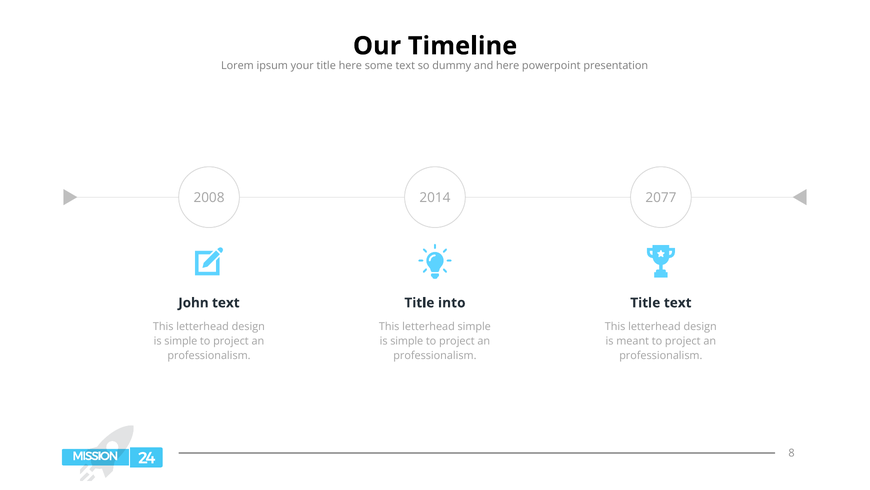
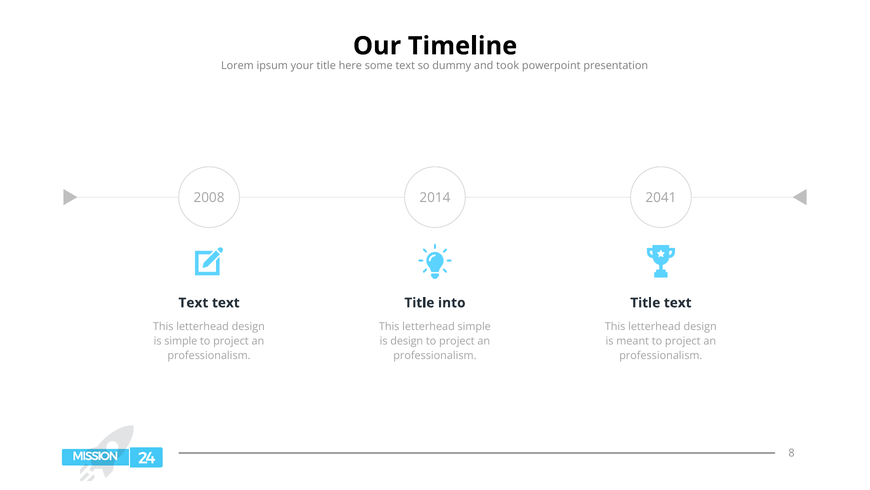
and here: here -> took (508, 65)
2077: 2077 -> 2041 (661, 198)
John: John -> Text (193, 302)
simple: simple -> design (407, 341)
